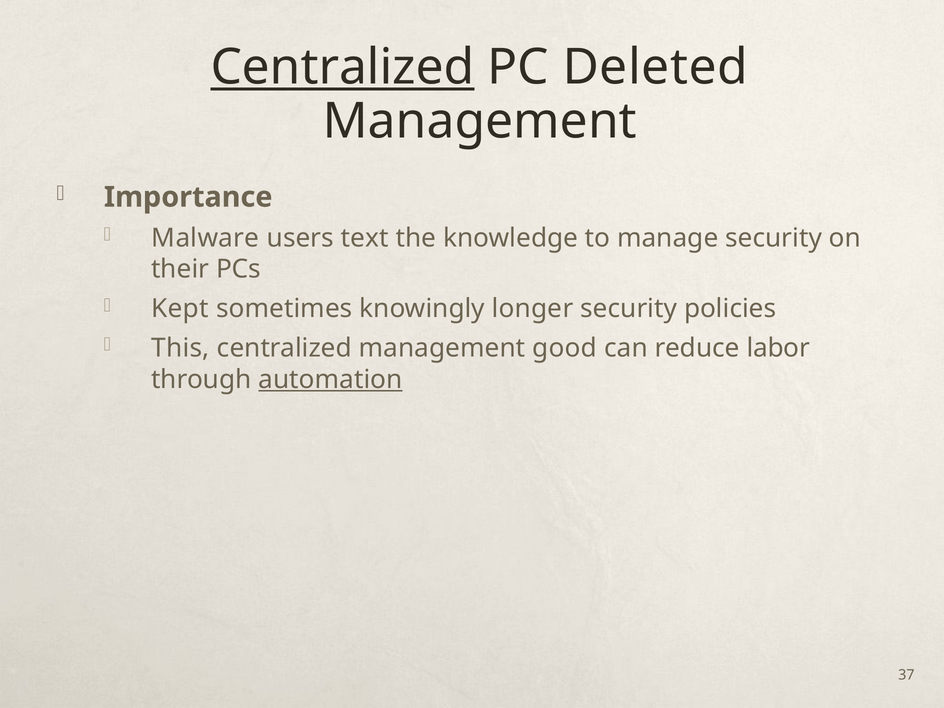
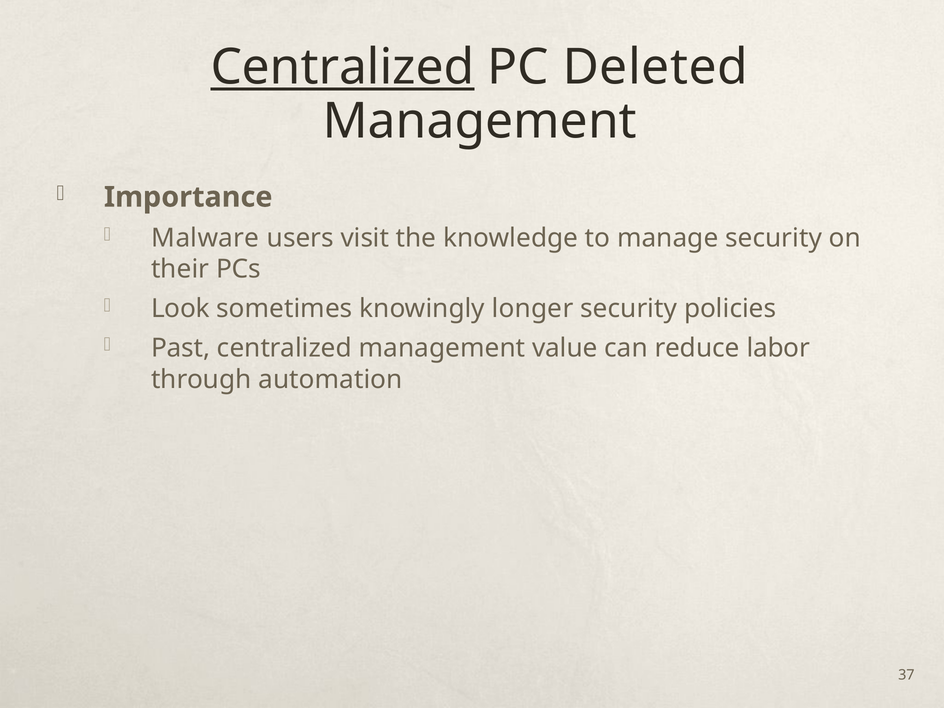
text: text -> visit (365, 238)
Kept: Kept -> Look (180, 309)
This: This -> Past (181, 348)
good: good -> value (565, 348)
automation underline: present -> none (330, 380)
